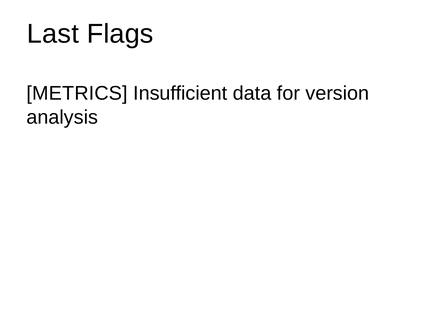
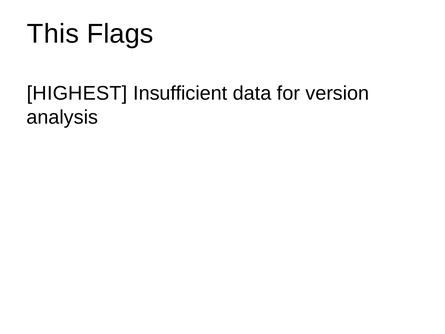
Last: Last -> This (53, 34)
METRICS: METRICS -> HIGHEST (77, 93)
